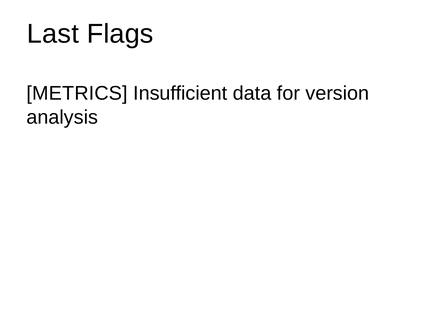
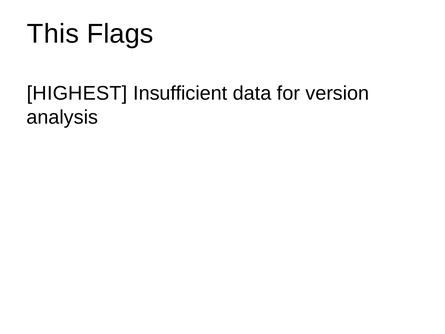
Last: Last -> This (53, 34)
METRICS: METRICS -> HIGHEST (77, 93)
